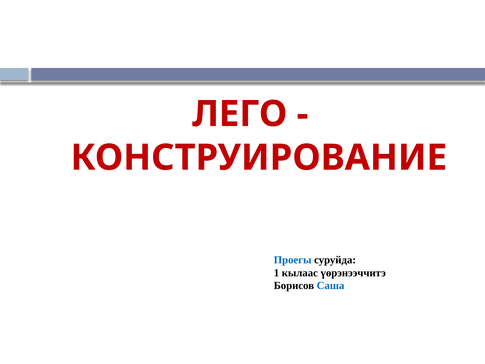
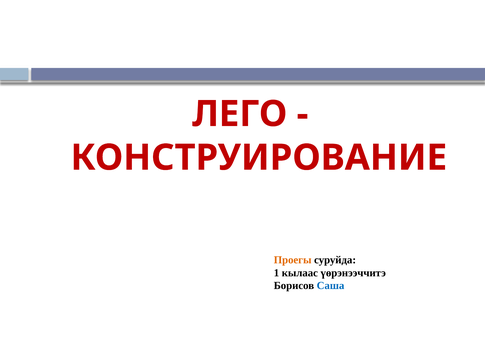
Проегы colour: blue -> orange (293, 260)
